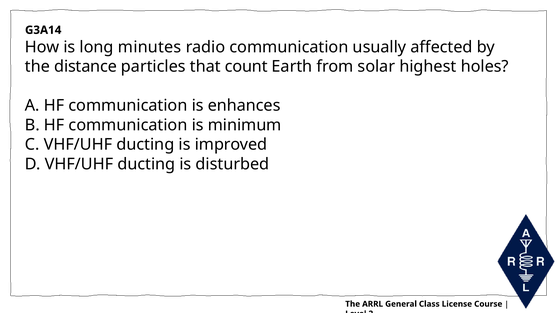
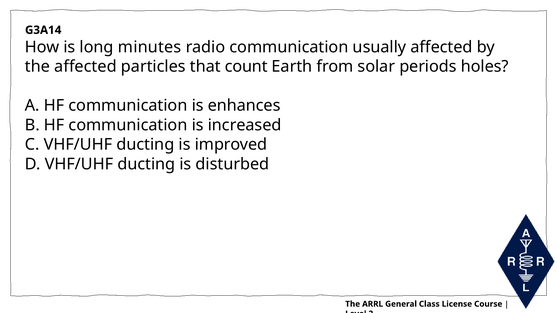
the distance: distance -> affected (85, 67)
highest: highest -> periods (428, 67)
minimum: minimum -> increased (245, 125)
